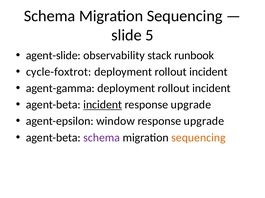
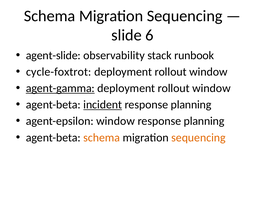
5: 5 -> 6 (149, 35)
incident: incident -> window (208, 72)
agent-gamma underline: none -> present (60, 89)
incident: incident -> window (211, 89)
upgrade: upgrade -> planning (191, 105)
upgrade: upgrade -> planning (204, 122)
schema colour: purple -> orange (102, 138)
